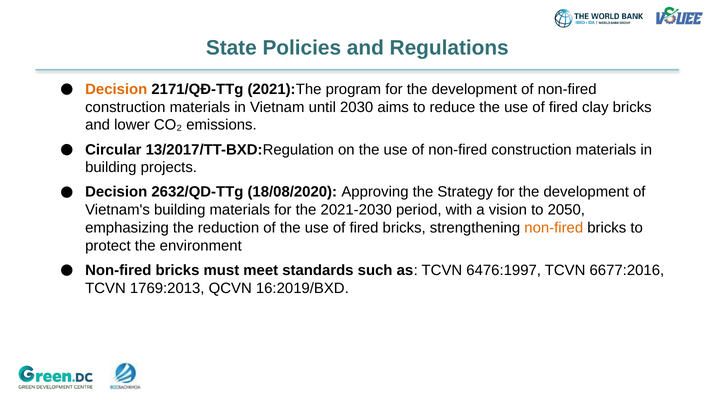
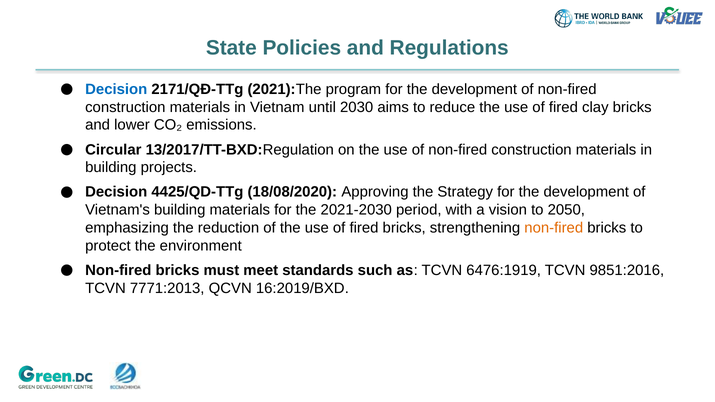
Decision colour: orange -> blue (116, 89)
2632/QD-TTg: 2632/QD-TTg -> 4425/QD-TTg (197, 192)
6476:1997: 6476:1997 -> 6476:1919 (504, 270)
6677:2016: 6677:2016 -> 9851:2016 (627, 270)
1769:2013: 1769:2013 -> 7771:2013 (167, 288)
